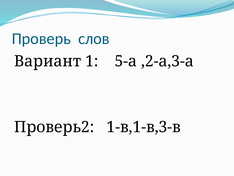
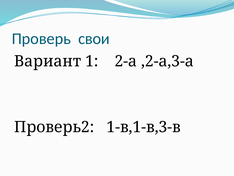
слов: слов -> свои (94, 39)
5-а: 5-а -> 2-а (126, 61)
